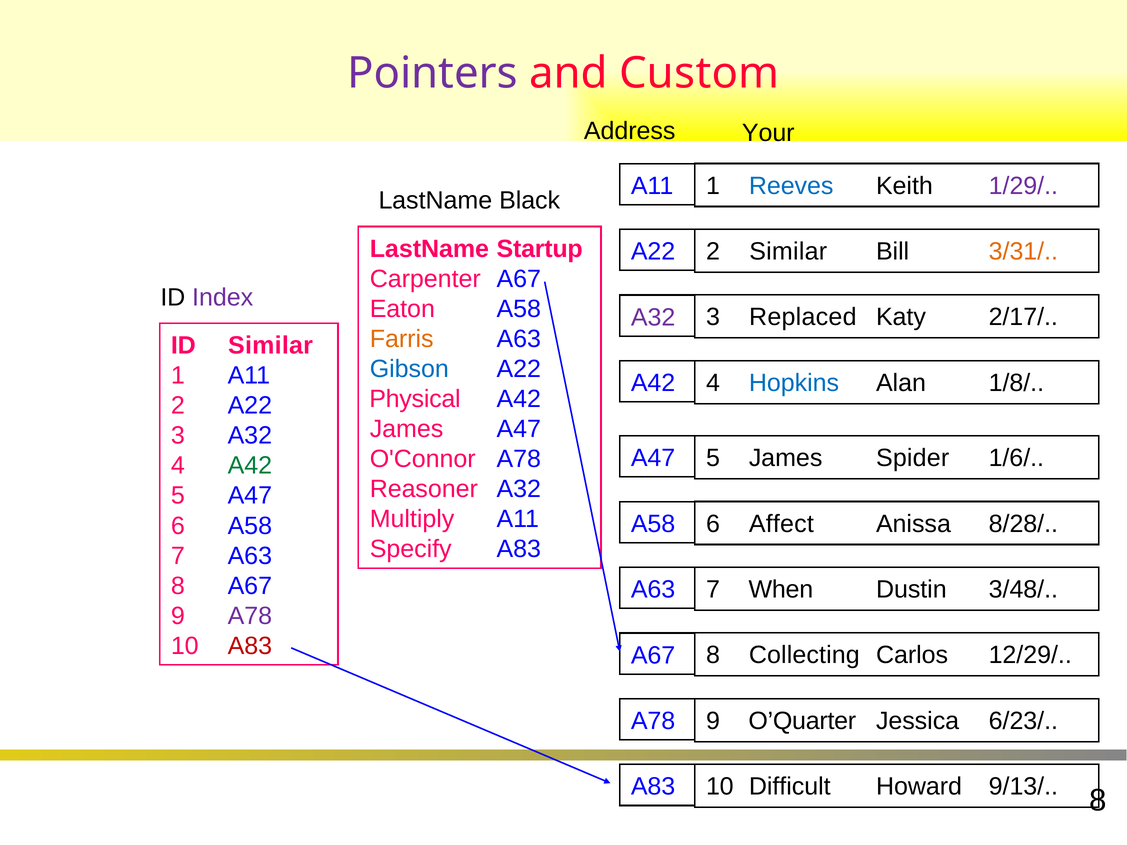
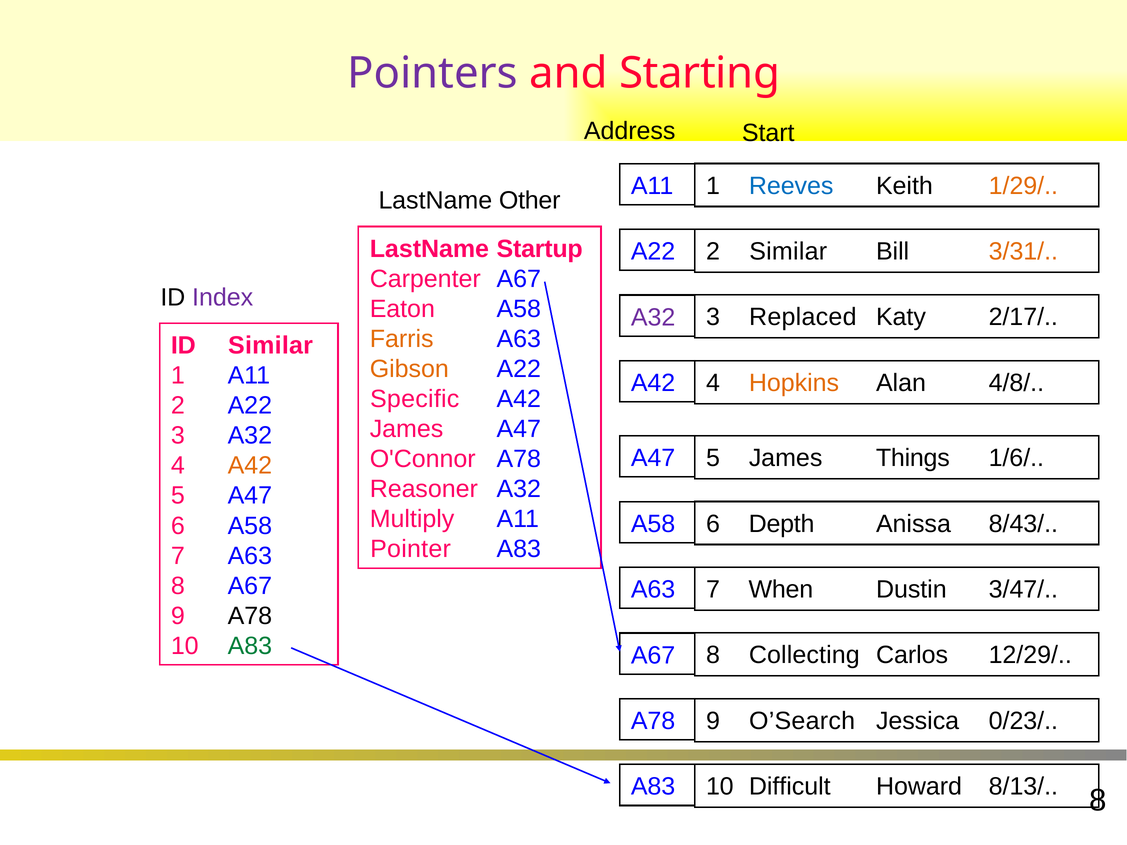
Custom: Custom -> Starting (700, 73)
Your: Your -> Start (768, 133)
1/29/ colour: purple -> orange (1023, 186)
Black: Black -> Other (530, 201)
Gibson colour: blue -> orange (409, 369)
Hopkins colour: blue -> orange (794, 383)
1/8/: 1/8/ -> 4/8/ (1016, 383)
Physical: Physical -> Specific (415, 399)
Spider: Spider -> Things (913, 458)
A42 colour: green -> orange (250, 466)
Affect: Affect -> Depth (782, 524)
8/28/: 8/28/ -> 8/43/ (1023, 524)
Specify: Specify -> Pointer (411, 549)
3/48/: 3/48/ -> 3/47/ (1023, 590)
A78 colour: purple -> black (250, 616)
A83 colour: red -> green (250, 646)
O’Quarter: O’Quarter -> O’Search (802, 721)
6/23/: 6/23/ -> 0/23/ (1023, 721)
9/13/: 9/13/ -> 8/13/ (1023, 787)
